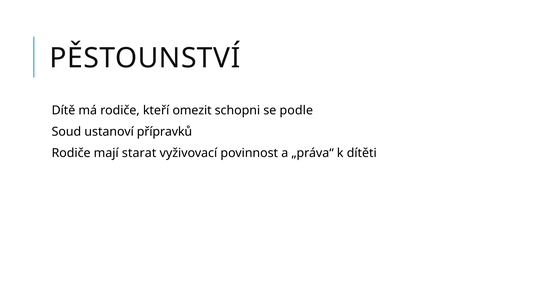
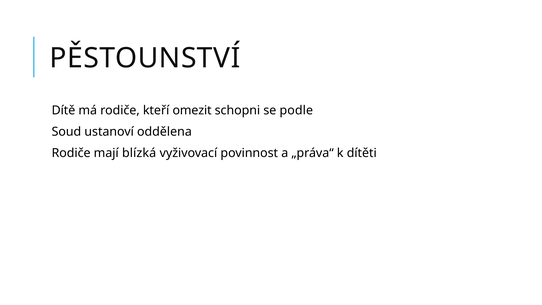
přípravků: přípravků -> oddělena (164, 132)
starat: starat -> blízká (139, 153)
